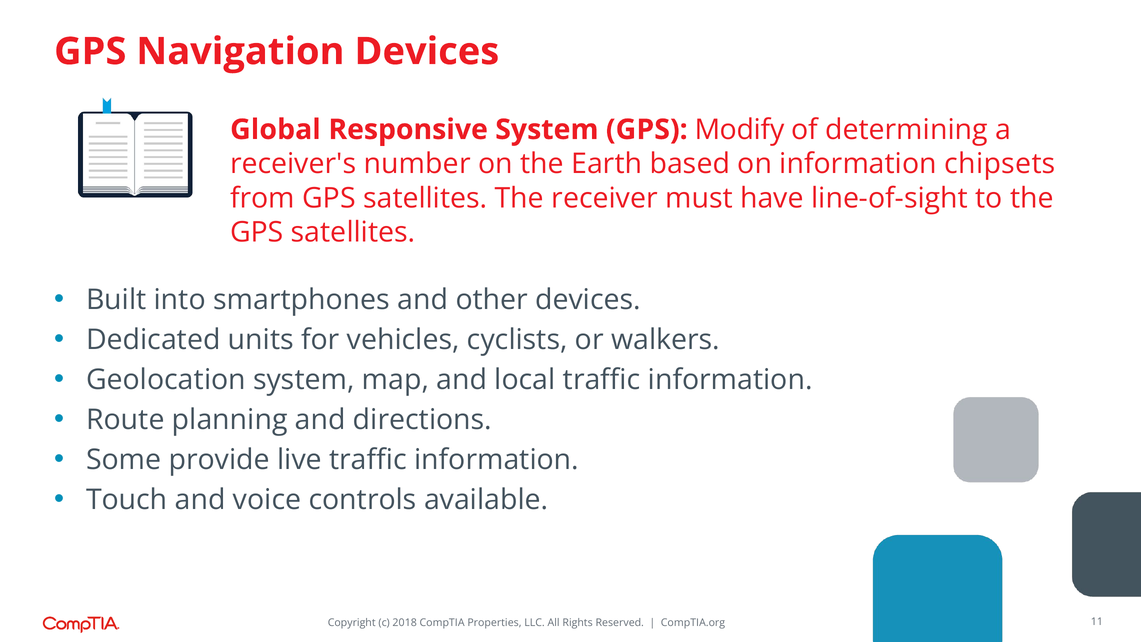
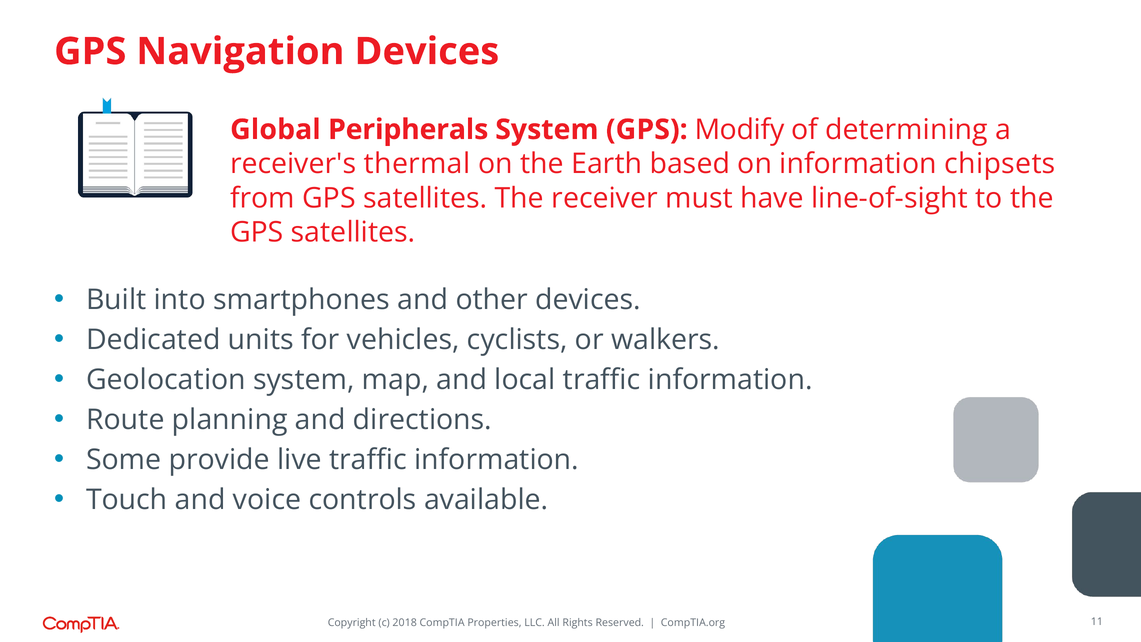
Responsive: Responsive -> Peripherals (408, 130)
number: number -> thermal (417, 164)
